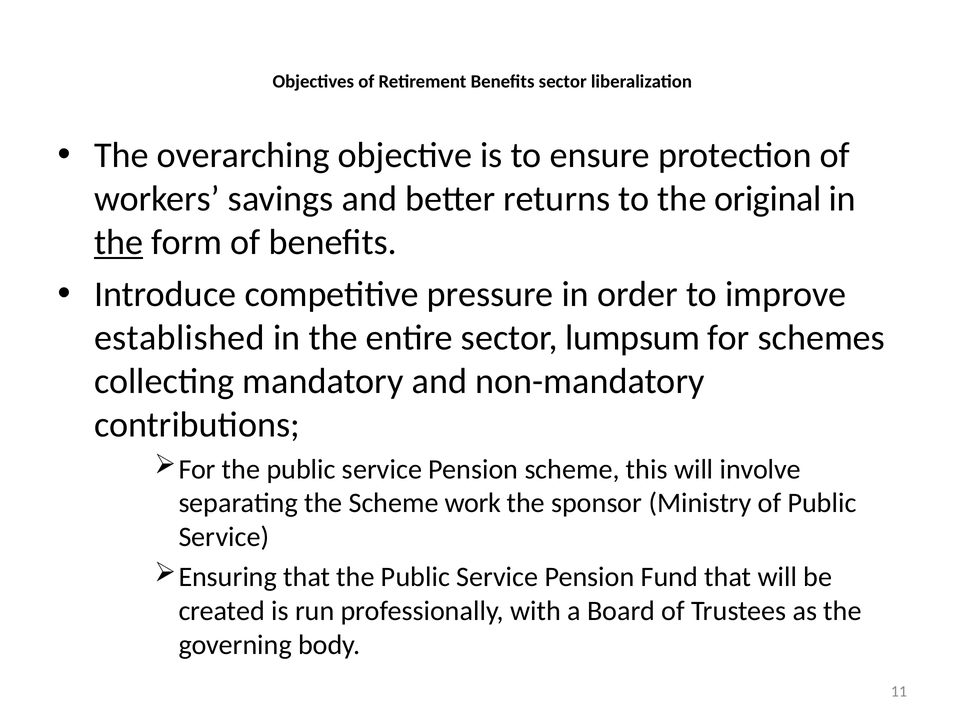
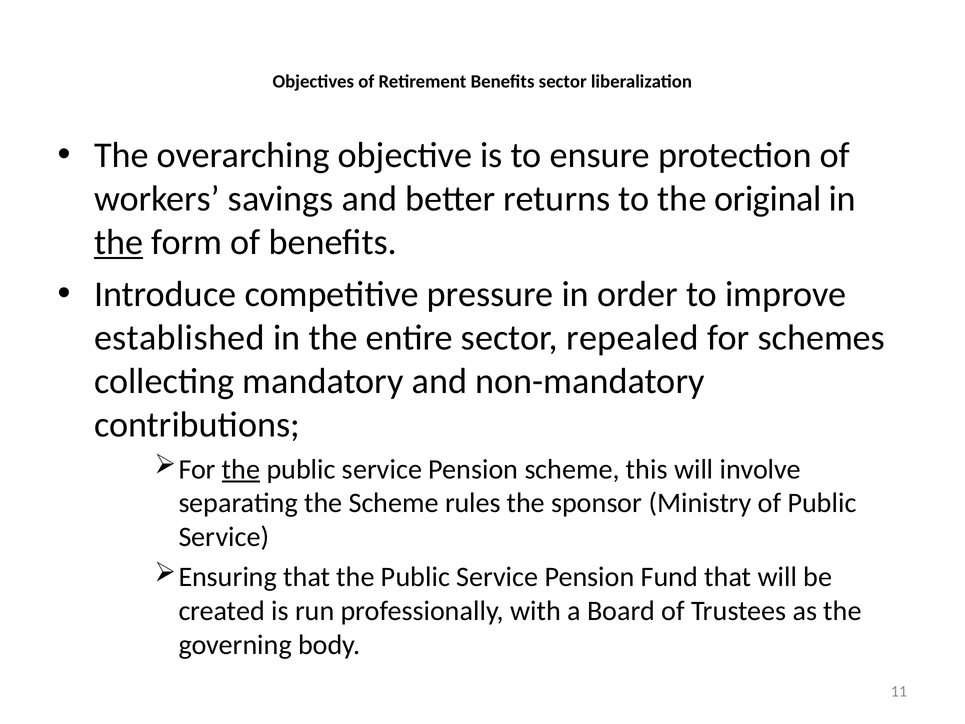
lumpsum: lumpsum -> repealed (632, 338)
the underline: none -> present (241, 469)
work: work -> rules (473, 503)
